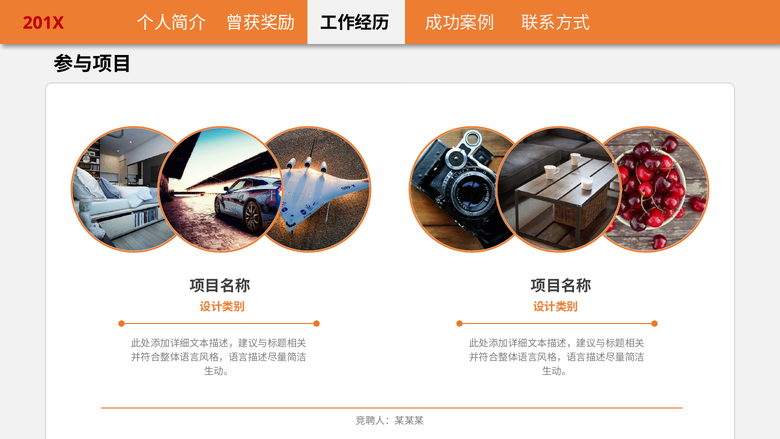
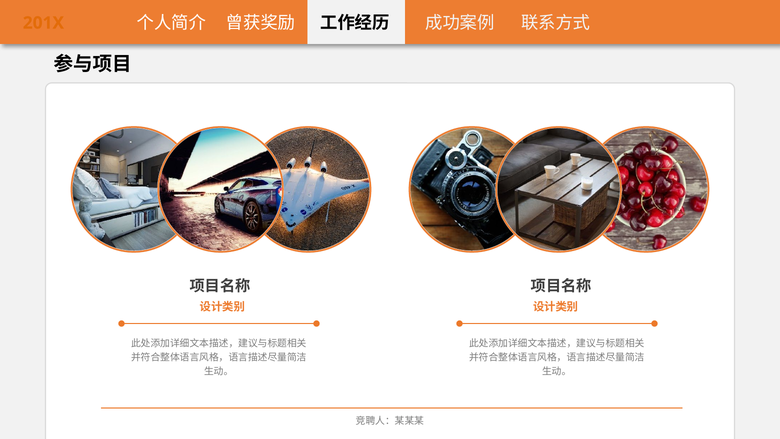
201X colour: red -> orange (43, 23)
